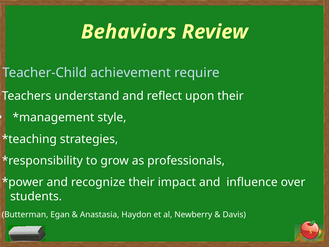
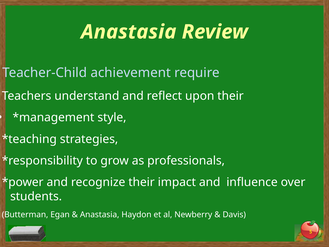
Behaviors: Behaviors -> Anastasia (129, 32)
